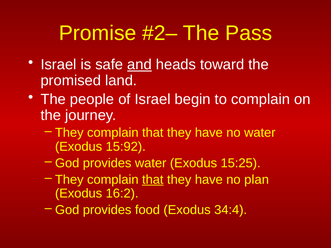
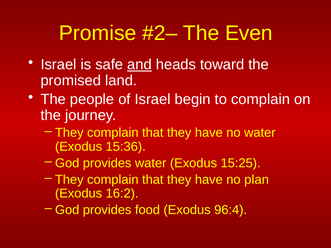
Pass: Pass -> Even (249, 33)
15:92: 15:92 -> 15:36 (126, 147)
that underline: present -> none (153, 180)
34:4: 34:4 -> 96:4 (231, 210)
